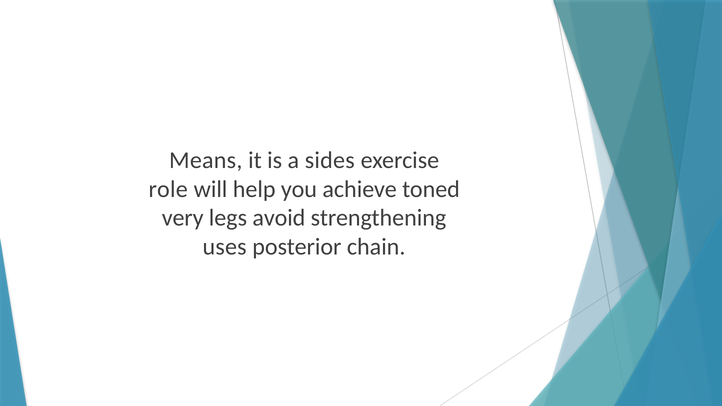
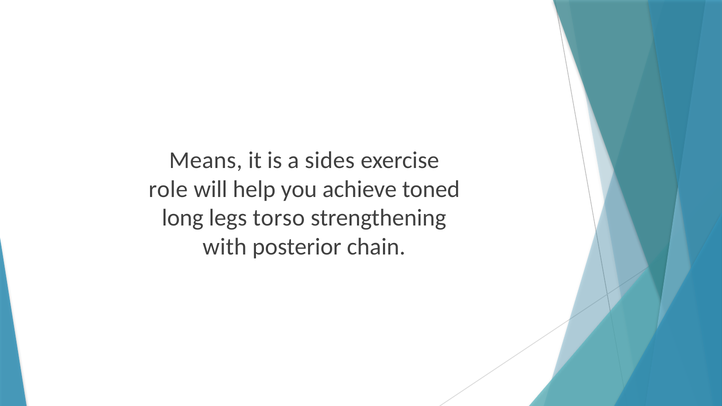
very: very -> long (183, 218)
avoid: avoid -> torso (279, 218)
uses: uses -> with (225, 247)
